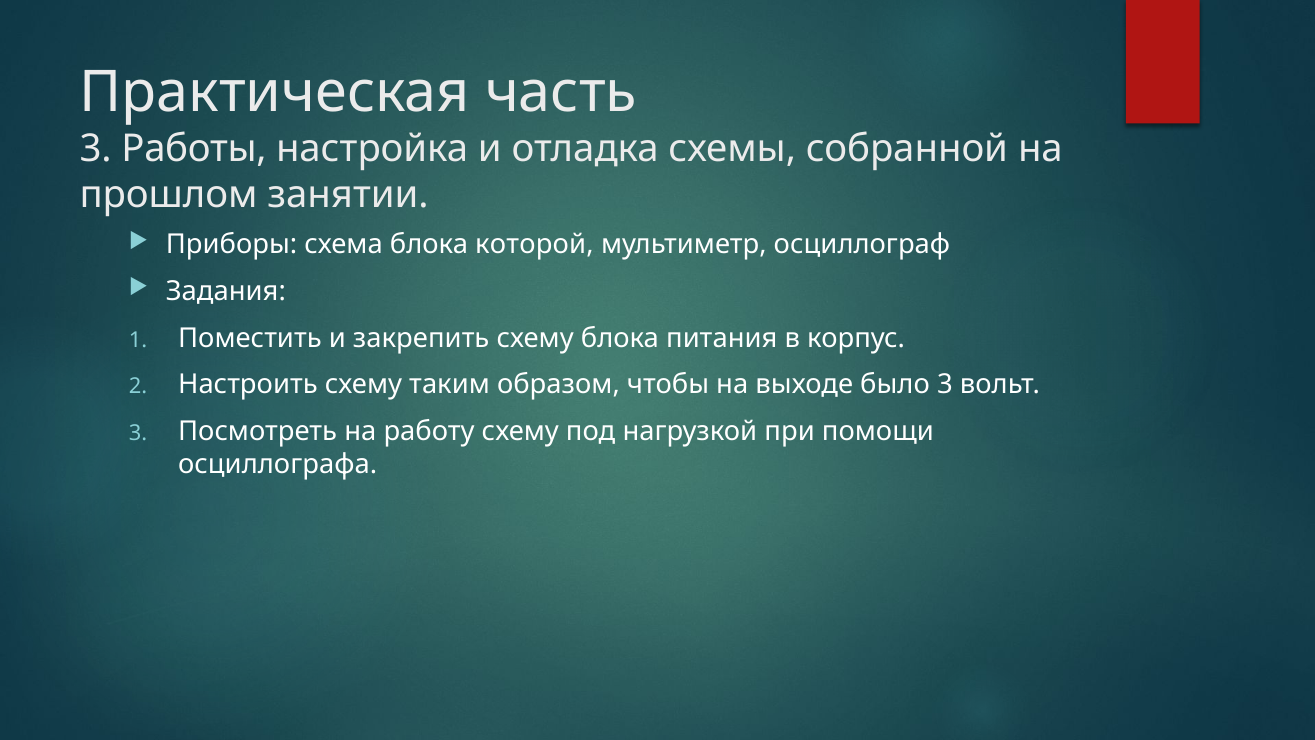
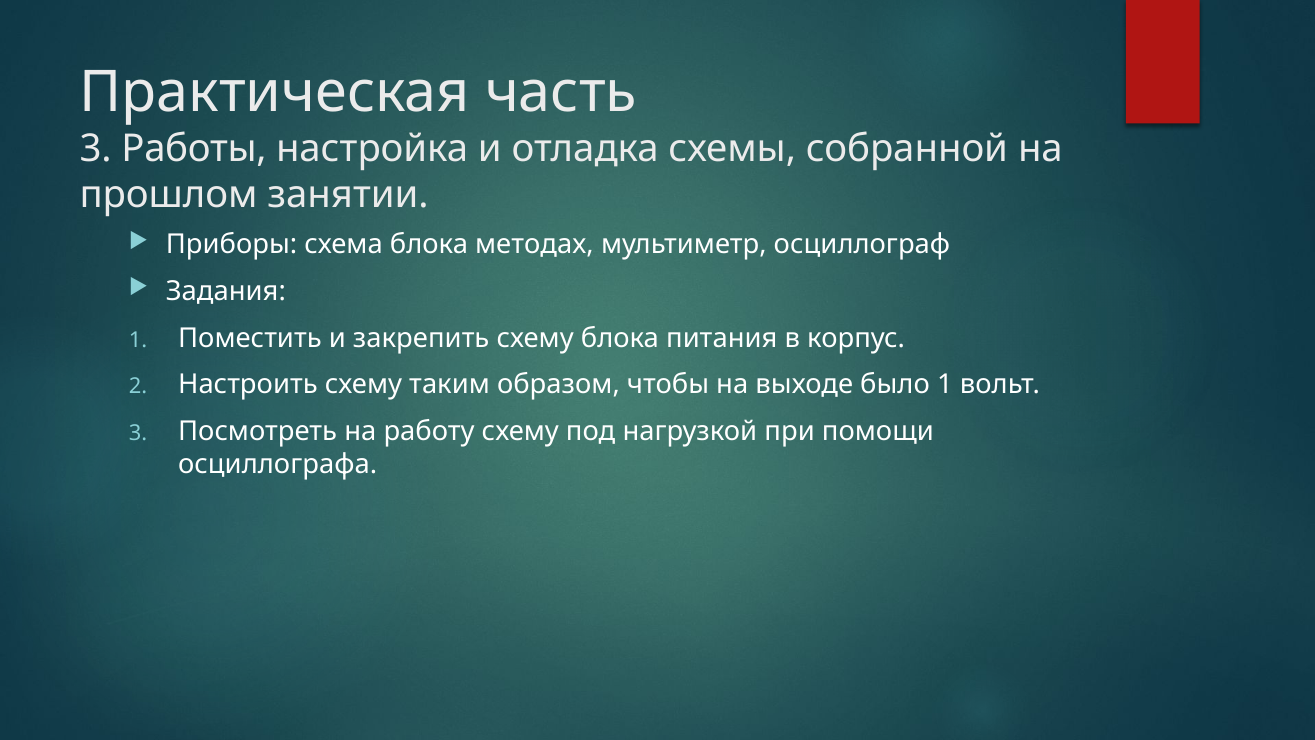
которой: которой -> методах (534, 245)
было 3: 3 -> 1 (945, 385)
